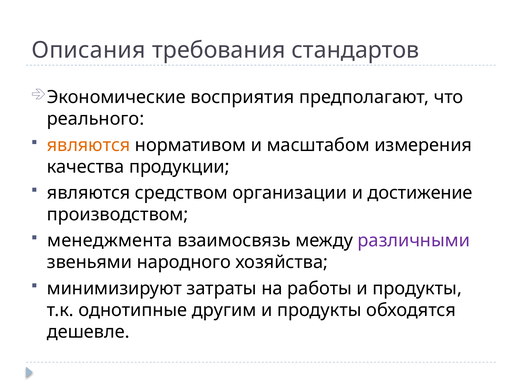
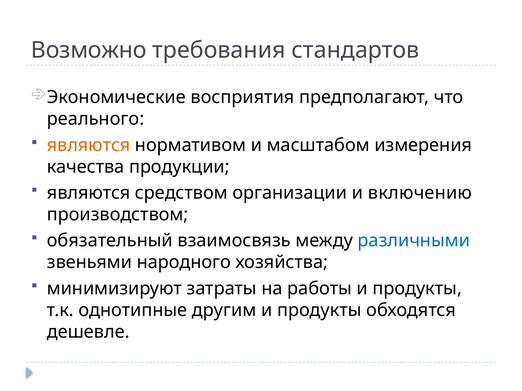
Описания: Описания -> Возможно (89, 50)
достижение: достижение -> включению (420, 193)
менеджмента: менеджмента -> обязательный (110, 241)
различными colour: purple -> blue (414, 241)
